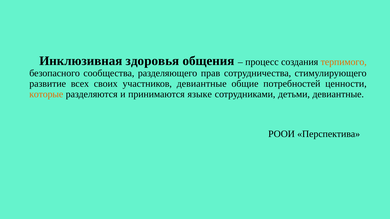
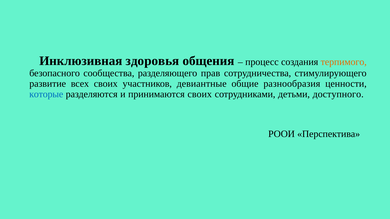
потребностей: потребностей -> разнообразия (292, 84)
которые colour: orange -> blue (46, 94)
принимаются языке: языке -> своих (200, 94)
детьми девиантные: девиантные -> доступного (338, 94)
